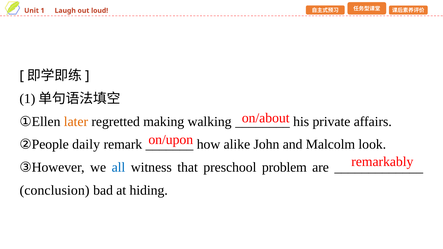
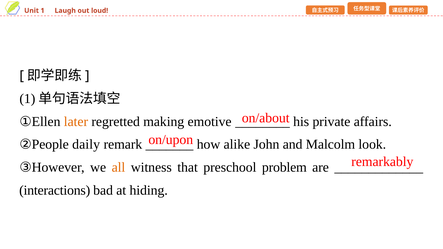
walking: walking -> emotive (210, 122)
all colour: blue -> orange (118, 168)
conclusion: conclusion -> interactions (55, 190)
